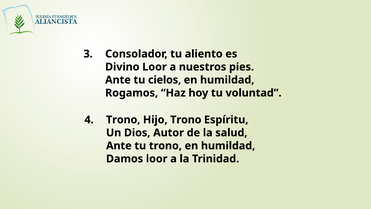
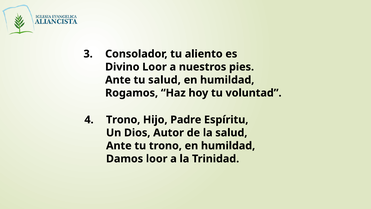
tu cielos: cielos -> salud (164, 80)
Hijo Trono: Trono -> Padre (186, 120)
